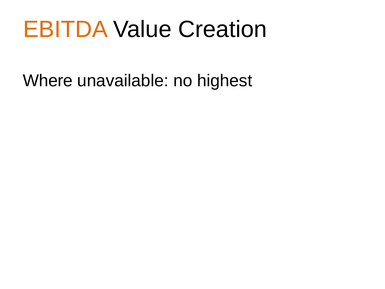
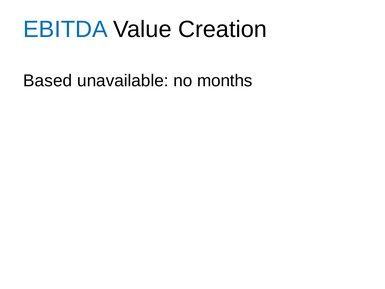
EBITDA colour: orange -> blue (65, 29)
Where: Where -> Based (48, 81)
highest: highest -> months (225, 81)
